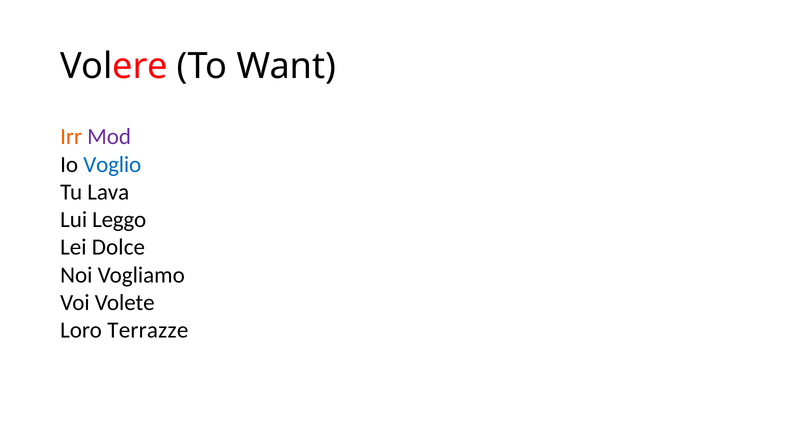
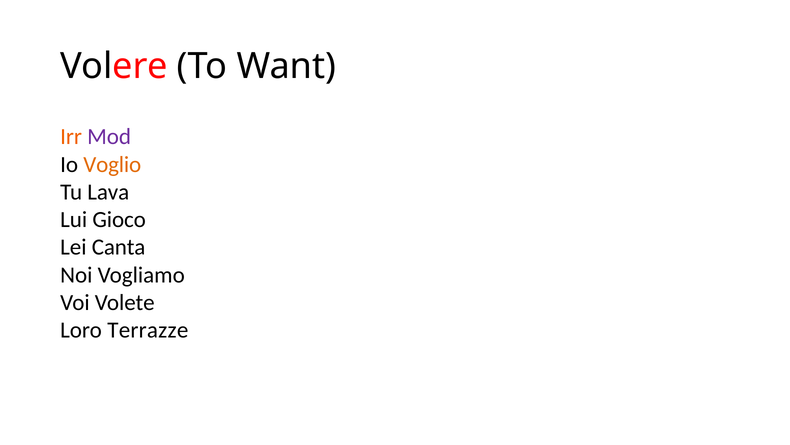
Voglio colour: blue -> orange (112, 164)
Leggo: Leggo -> Gioco (119, 219)
Dolce: Dolce -> Canta (119, 247)
